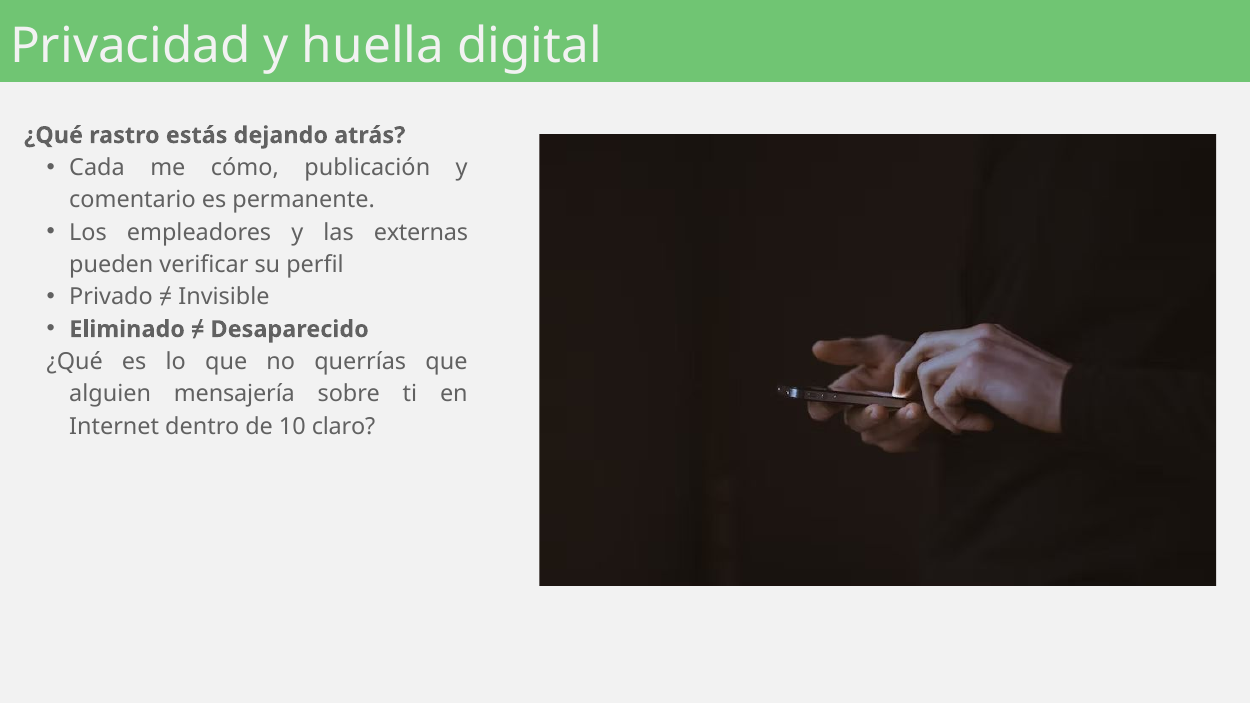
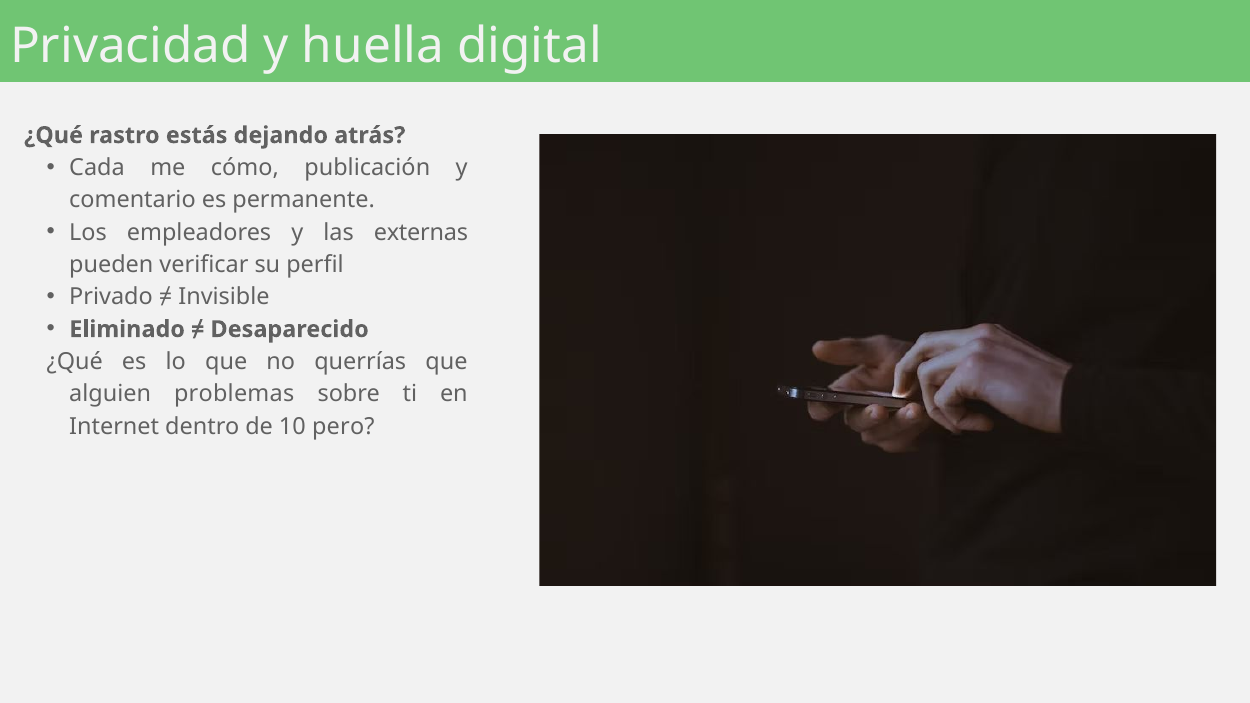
mensajería: mensajería -> problemas (234, 394)
claro: claro -> pero (343, 426)
